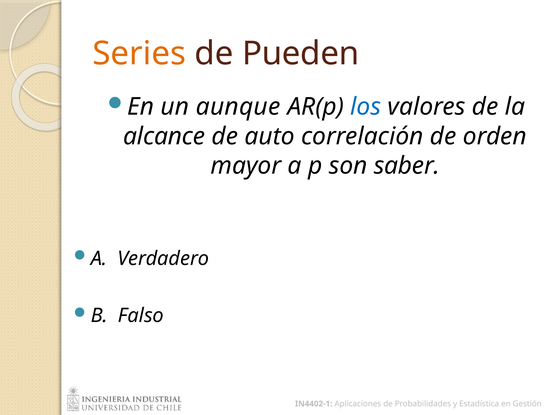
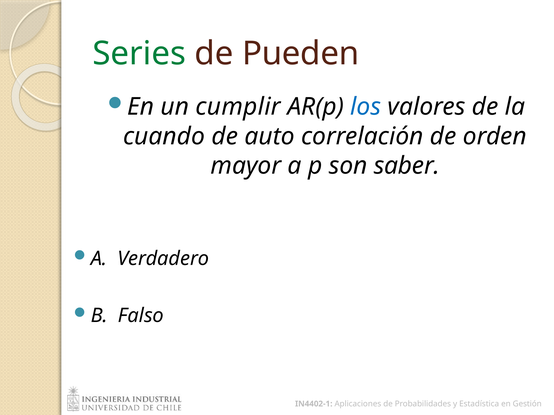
Series colour: orange -> green (139, 54)
aunque: aunque -> cumplir (238, 107)
alcance: alcance -> cuando (164, 137)
